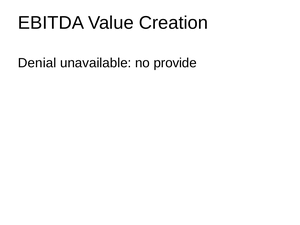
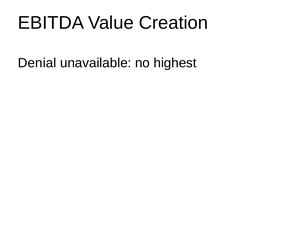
provide: provide -> highest (175, 63)
